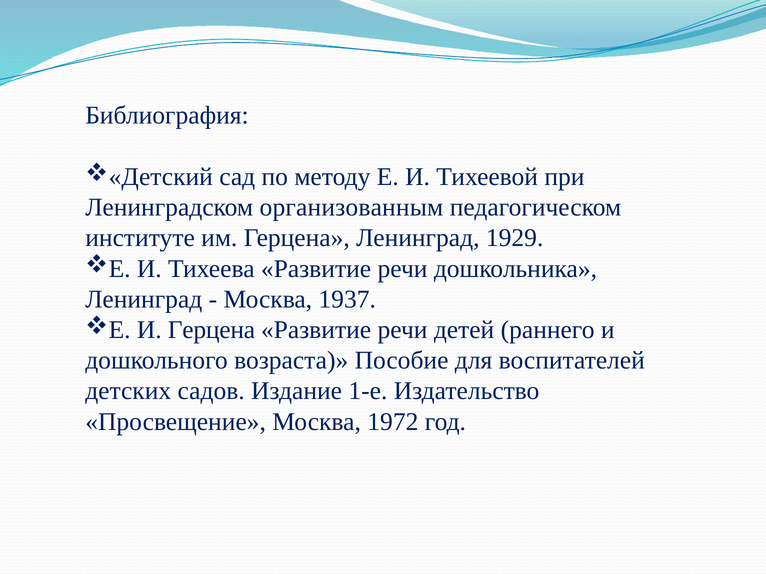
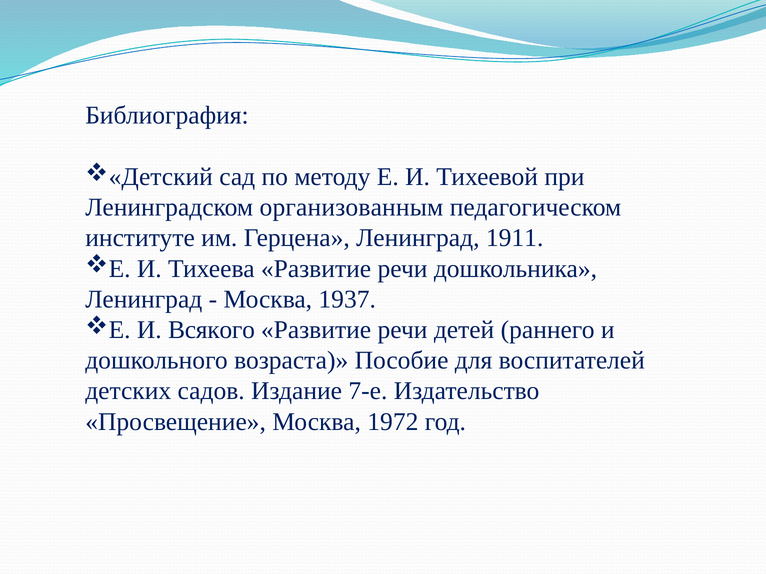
1929: 1929 -> 1911 (515, 238)
И Герцена: Герцена -> Всякого (211, 330)
1-е: 1-е -> 7-е (368, 391)
